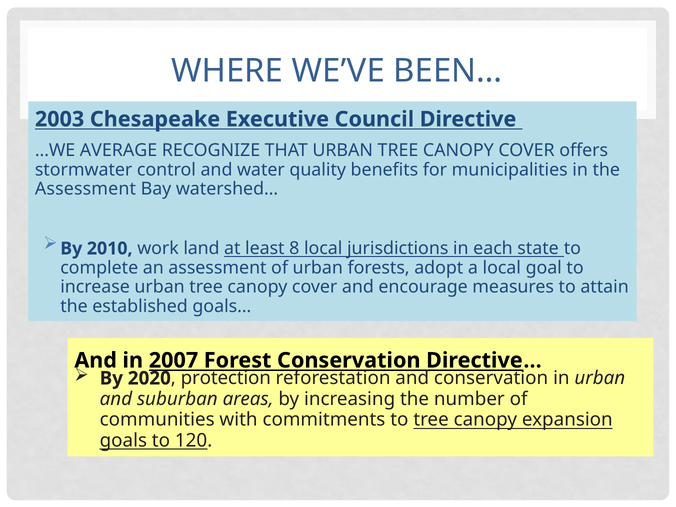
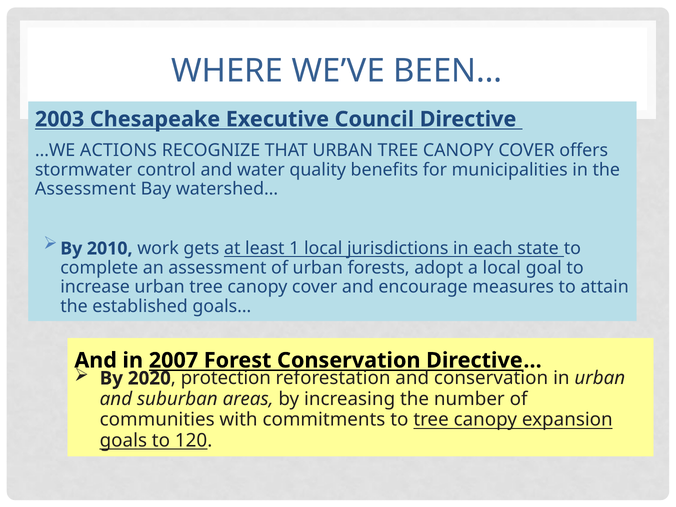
AVERAGE: AVERAGE -> ACTIONS (118, 151)
land: land -> gets (201, 248)
8: 8 -> 1 (294, 248)
